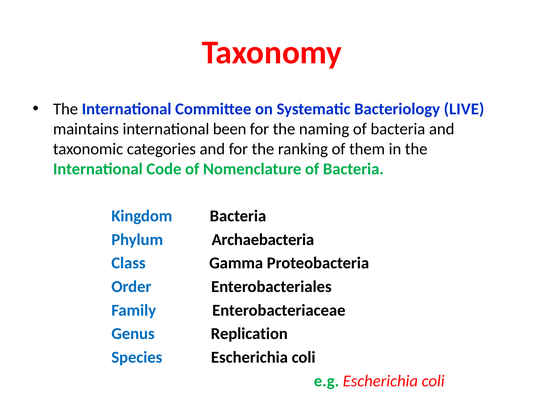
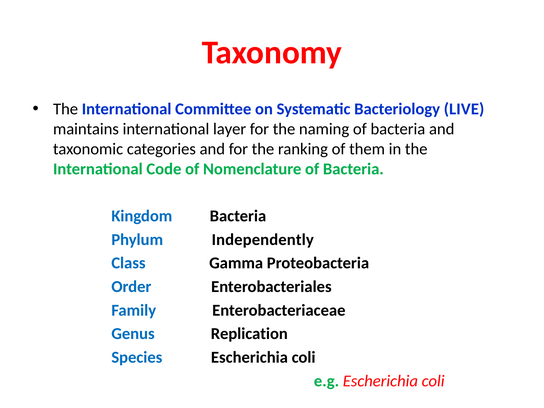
been: been -> layer (230, 129)
Archaebacteria: Archaebacteria -> Independently (263, 240)
